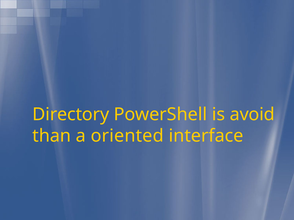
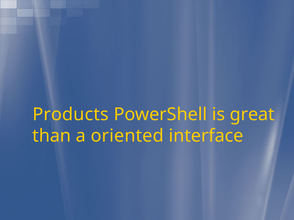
Directory: Directory -> Products (71, 115)
avoid: avoid -> great (252, 115)
